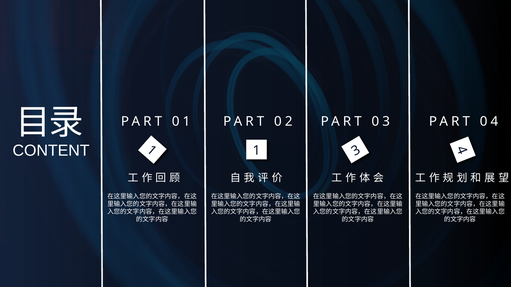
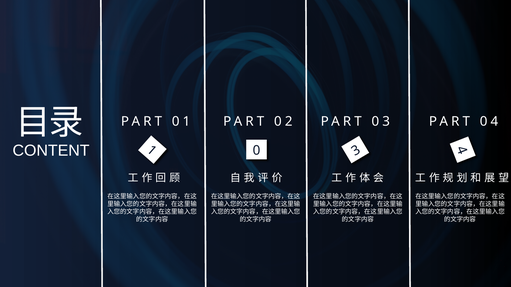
1 1: 1 -> 0 (257, 151)
